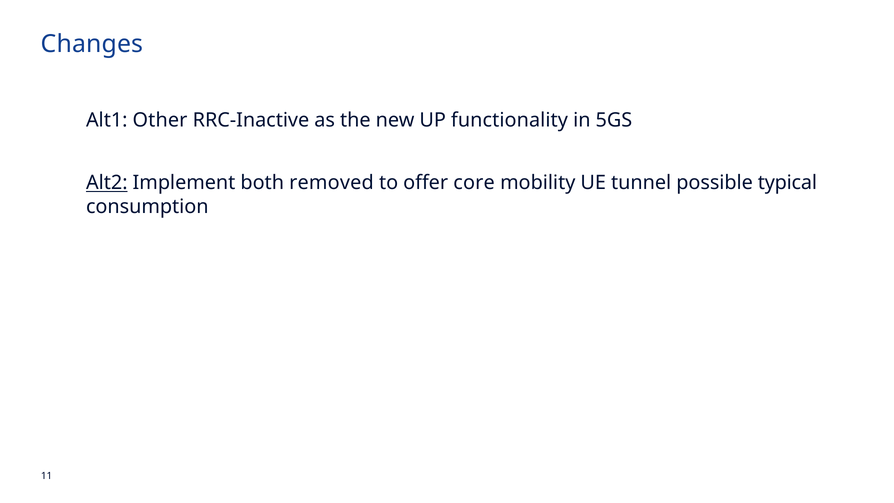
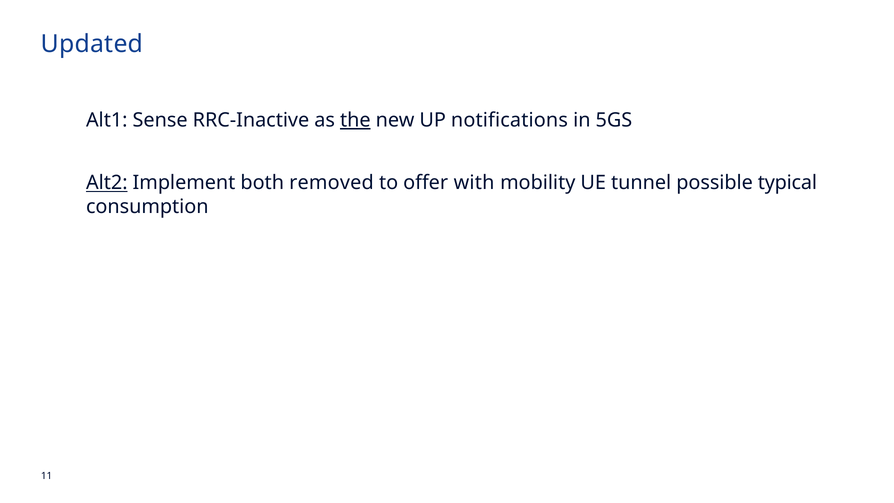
Changes: Changes -> Updated (92, 44)
Other: Other -> Sense (160, 120)
the underline: none -> present (355, 120)
functionality: functionality -> notifications (509, 120)
core: core -> with (474, 183)
